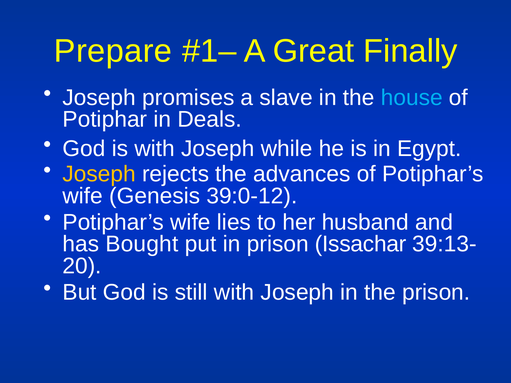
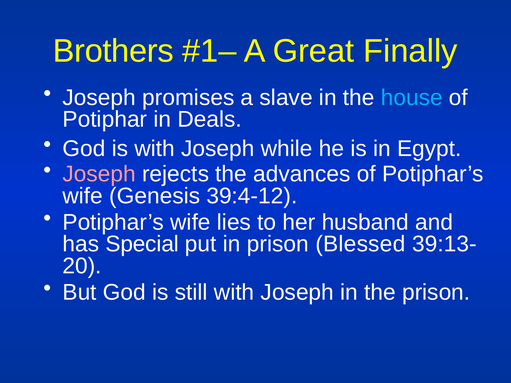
Prepare: Prepare -> Brothers (113, 51)
Joseph colour: yellow -> pink (99, 174)
39:0-12: 39:0-12 -> 39:4-12 (252, 196)
Bought: Bought -> Special (142, 244)
Issachar: Issachar -> Blessed (360, 244)
